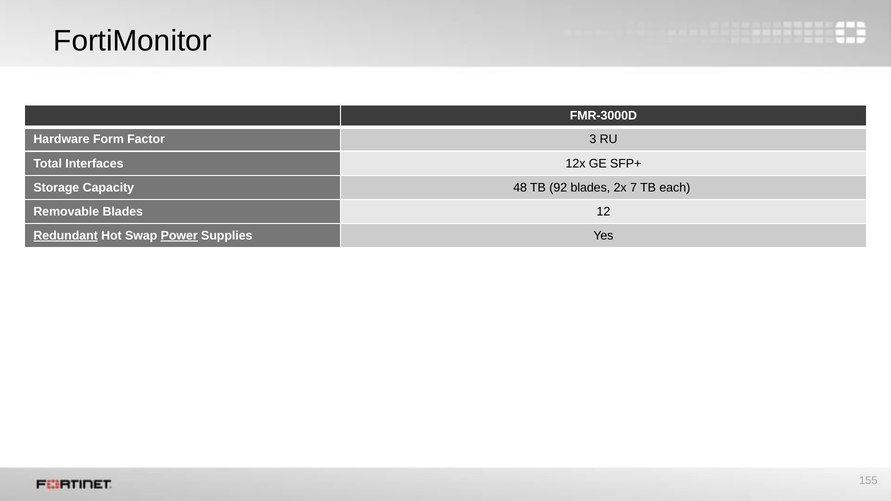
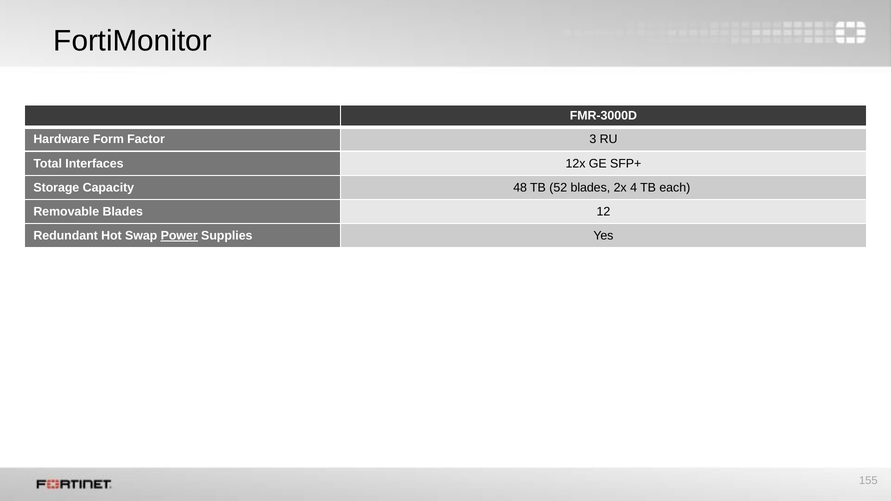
92: 92 -> 52 (558, 188)
7: 7 -> 4 (634, 188)
Redundant underline: present -> none (66, 236)
